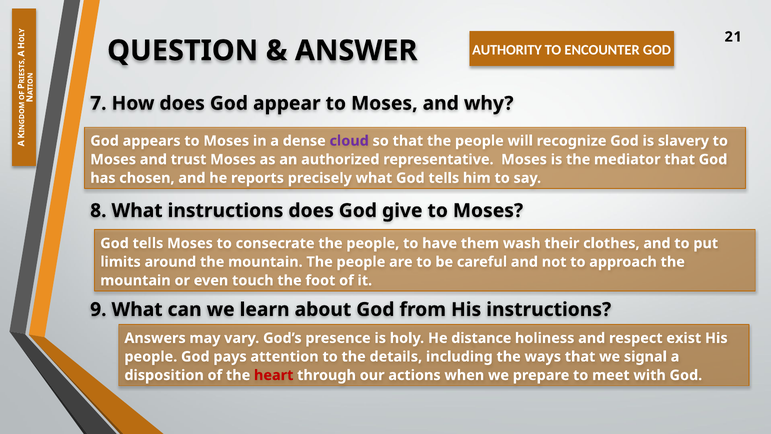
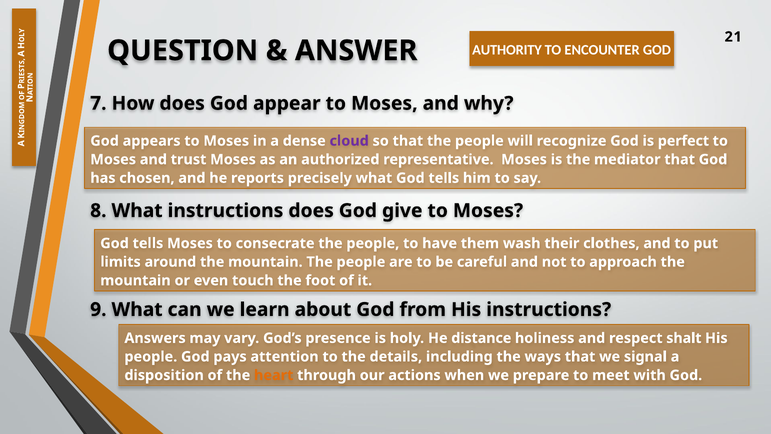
slavery: slavery -> perfect (683, 141)
exist: exist -> shalt (684, 338)
heart colour: red -> orange (274, 375)
